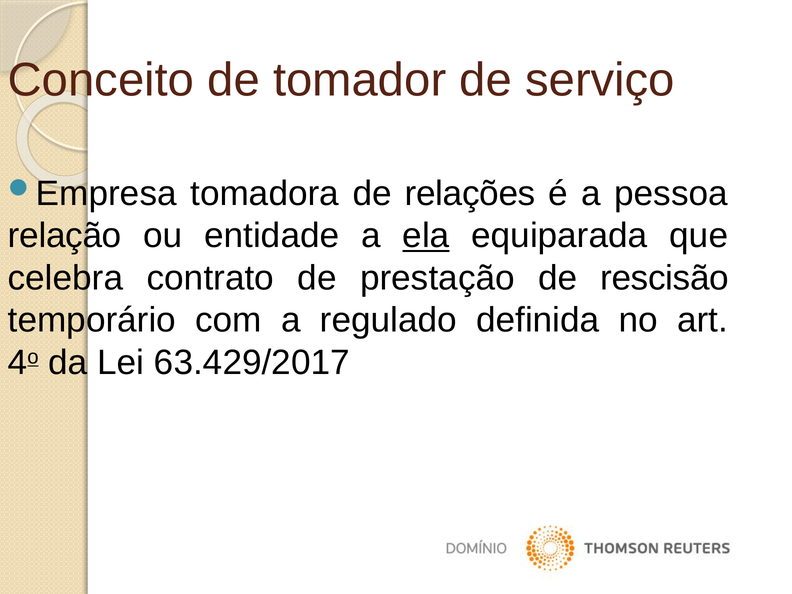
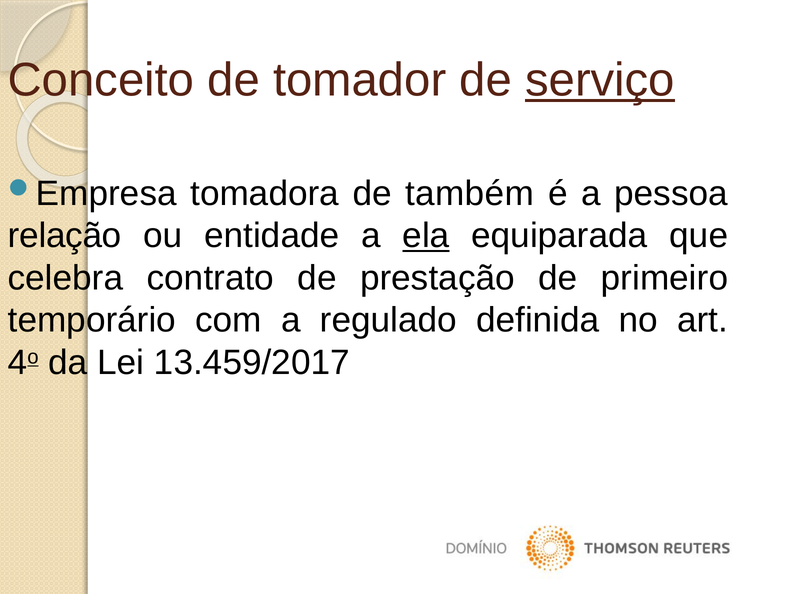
serviço underline: none -> present (600, 80)
relações: relações -> também (470, 193)
rescisão: rescisão -> primeiro (664, 278)
63.429/2017: 63.429/2017 -> 13.459/2017 (252, 363)
